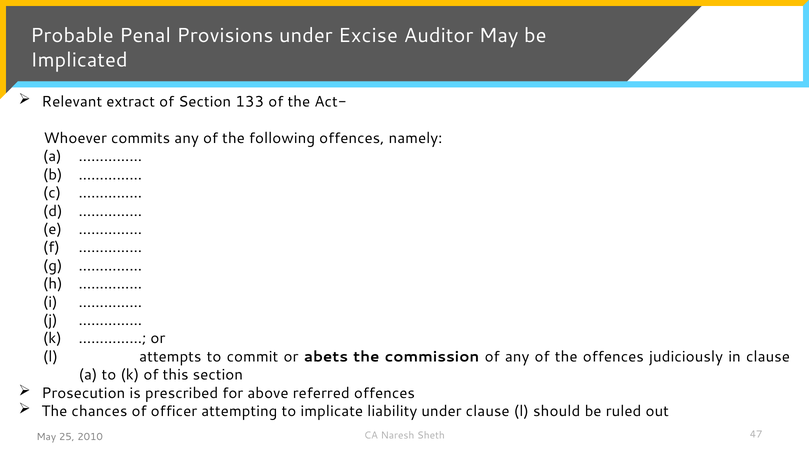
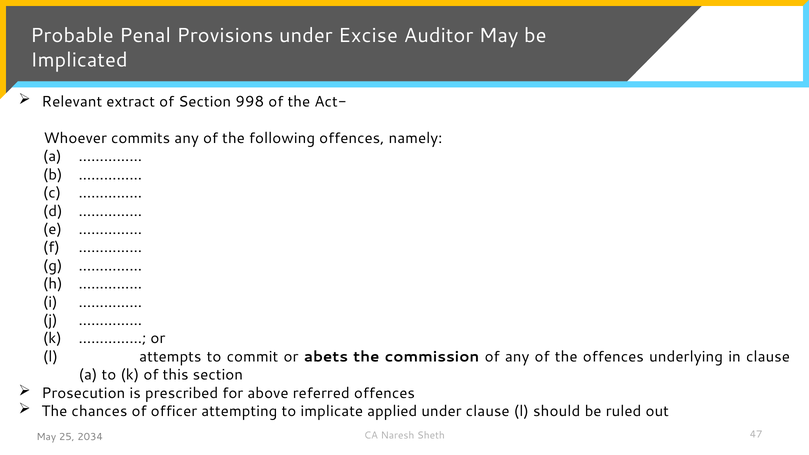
133: 133 -> 998 (250, 102)
judiciously: judiciously -> underlying (686, 357)
liability: liability -> applied (392, 411)
2010: 2010 -> 2034 (90, 437)
